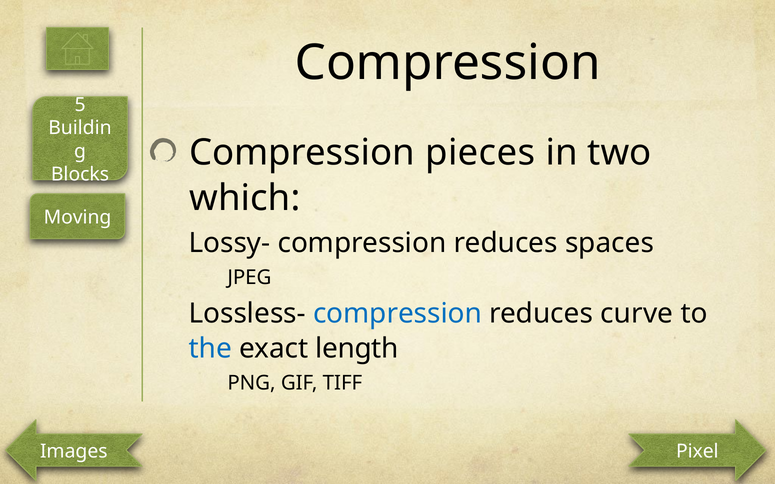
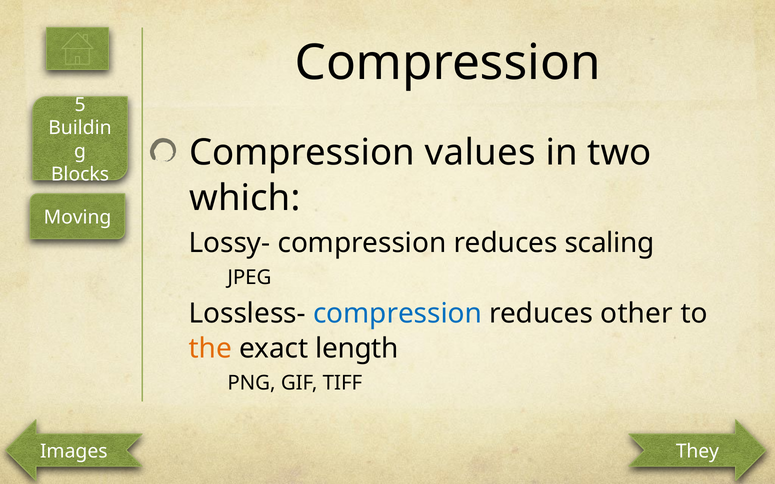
pieces: pieces -> values (480, 153)
spaces: spaces -> scaling (610, 243)
curve: curve -> other (637, 314)
the colour: blue -> orange (210, 349)
Pixel: Pixel -> They (697, 452)
